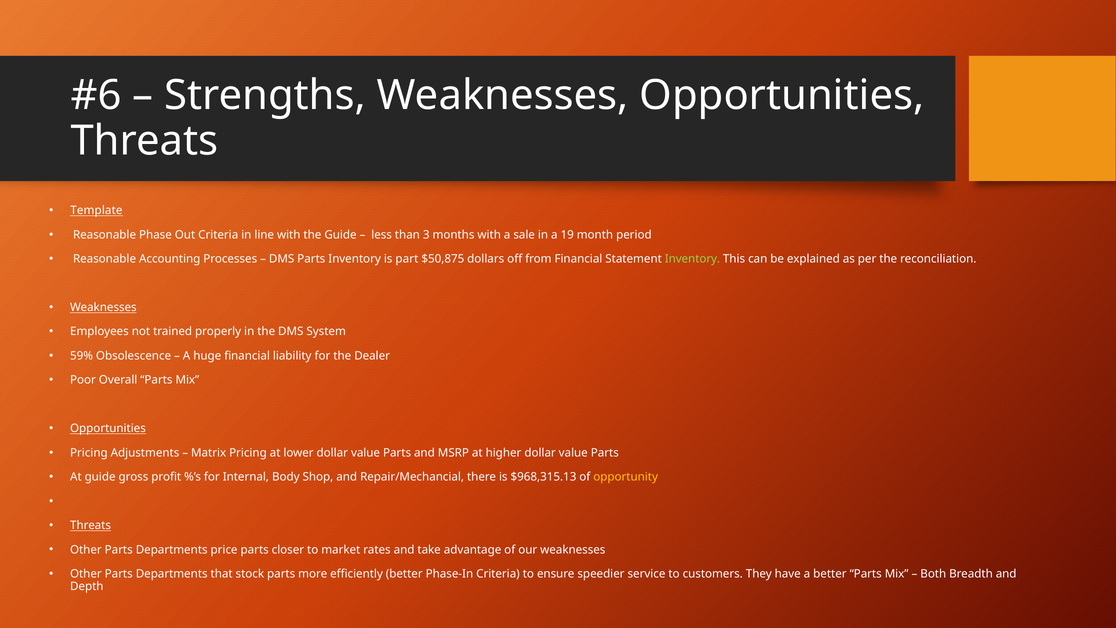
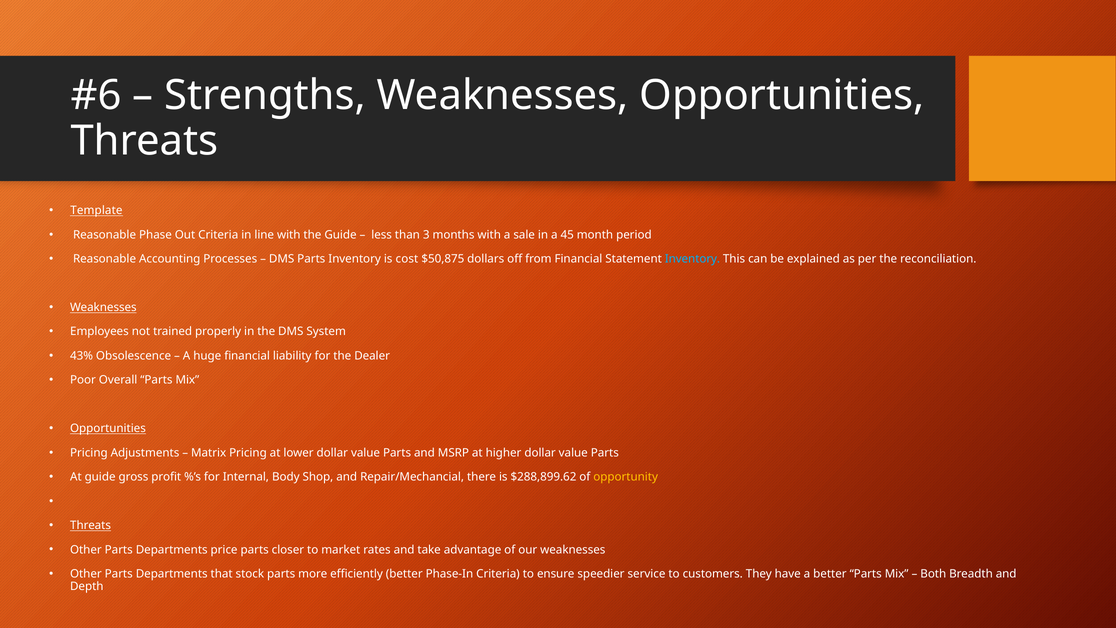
19: 19 -> 45 (567, 235)
part: part -> cost (407, 259)
Inventory colour: light green -> light blue (692, 259)
59%: 59% -> 43% (82, 356)
$968,315.13: $968,315.13 -> $288,899.62 (543, 477)
